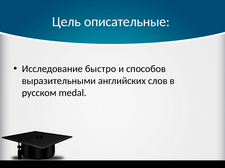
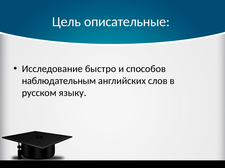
выразительными: выразительными -> наблюдательным (59, 81)
medal: medal -> языку (73, 93)
